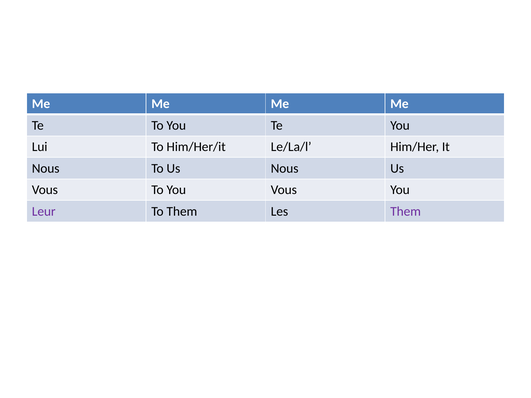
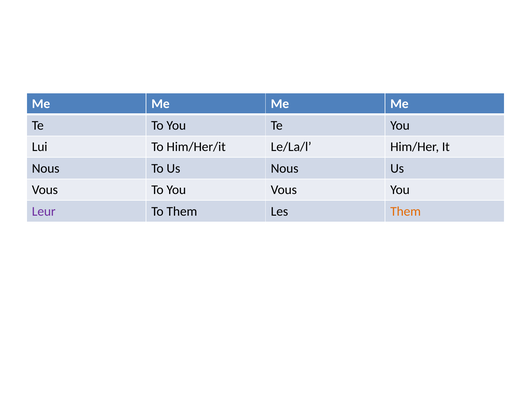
Them colour: purple -> orange (406, 212)
